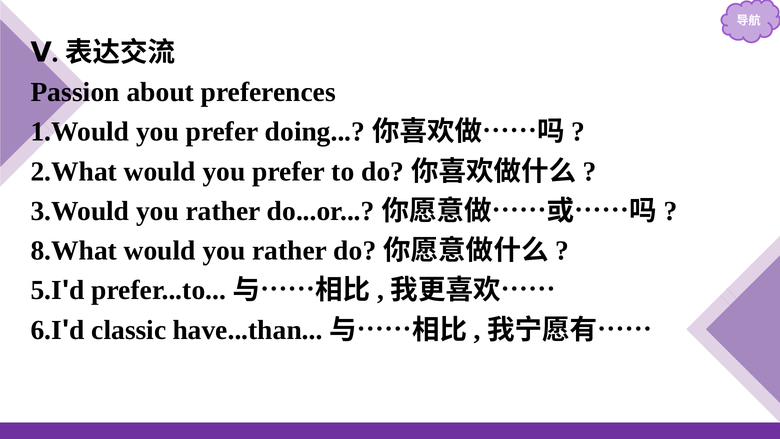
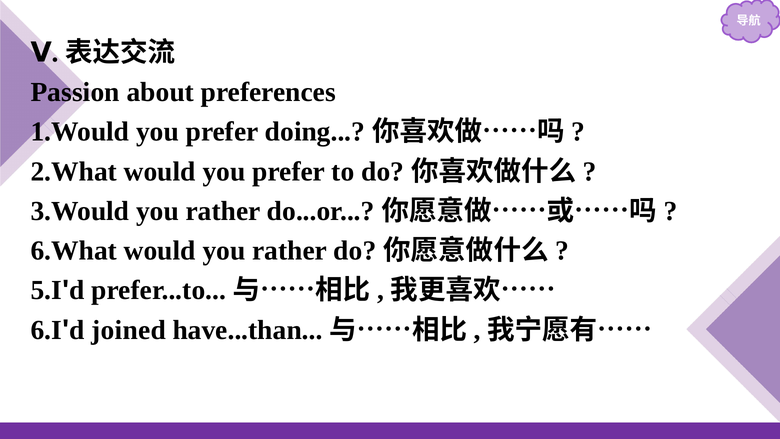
8.What: 8.What -> 6.What (74, 251)
classic: classic -> joined (129, 330)
